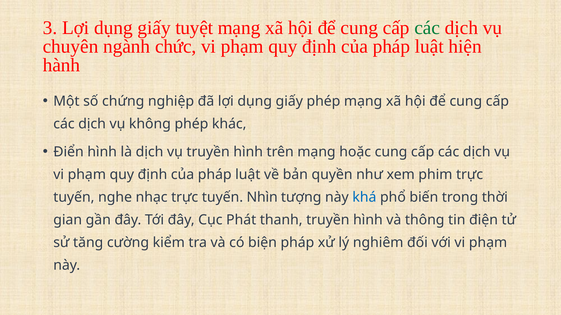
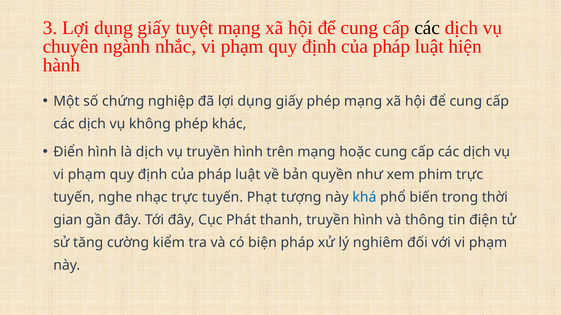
các colour: green -> black (427, 28)
chức: chức -> nhắc (176, 47)
Nhìn: Nhìn -> Phạt (262, 197)
